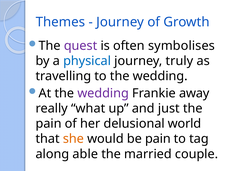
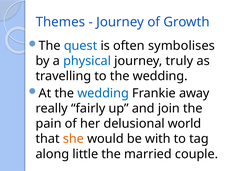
quest colour: purple -> blue (81, 46)
wedding colour: purple -> blue (103, 93)
what: what -> fairly (88, 108)
just: just -> join (169, 108)
be pain: pain -> with (158, 139)
able: able -> little (85, 154)
